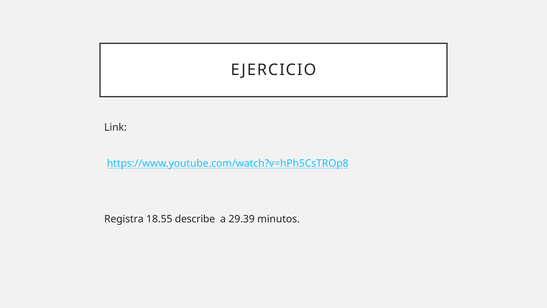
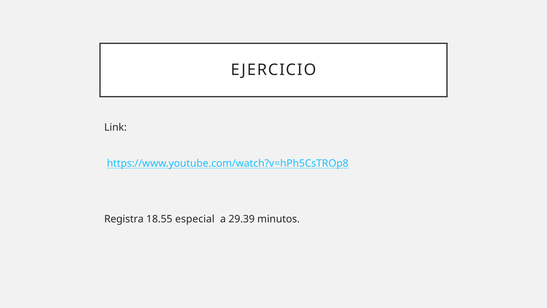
describe: describe -> especial (195, 219)
